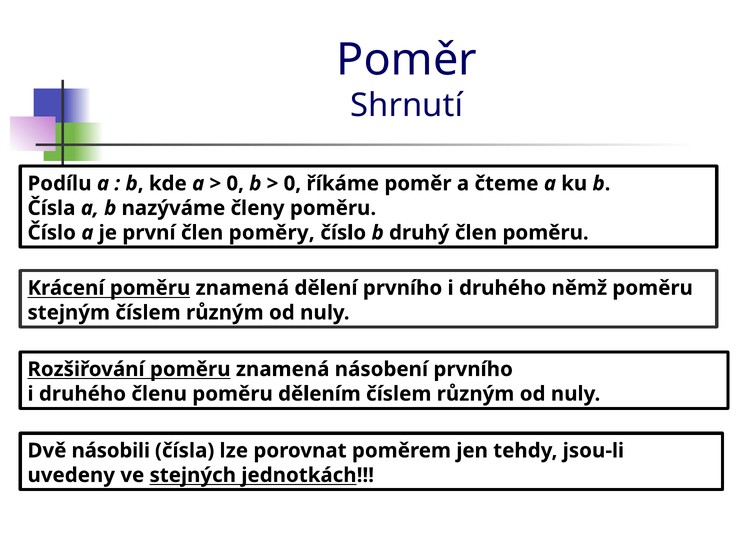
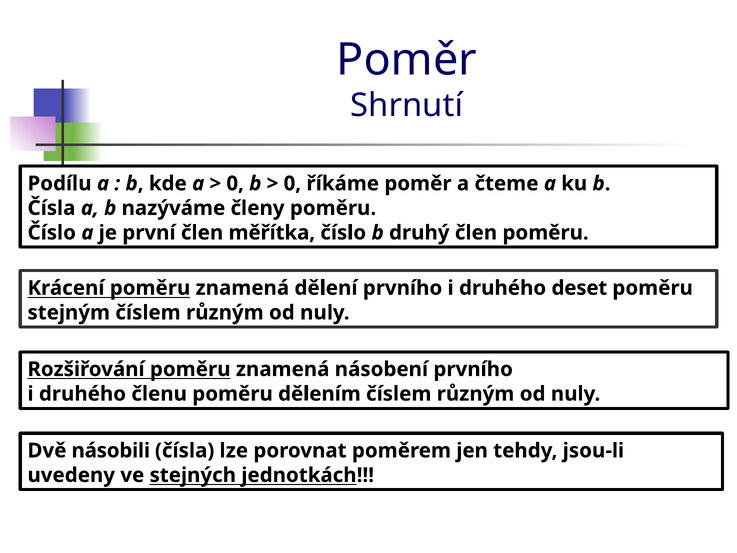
poměry: poměry -> měřítka (272, 233)
němž: němž -> deset (579, 288)
